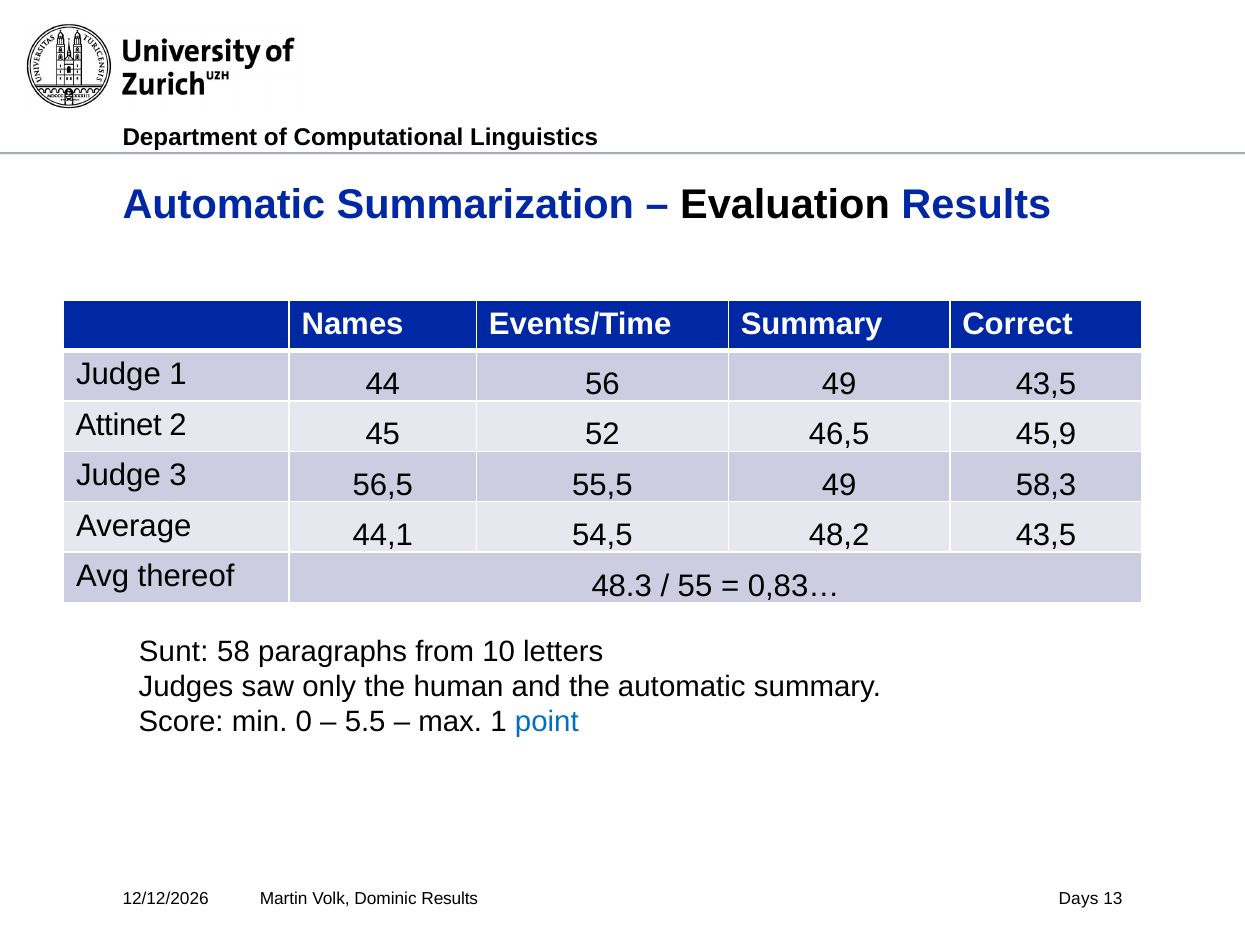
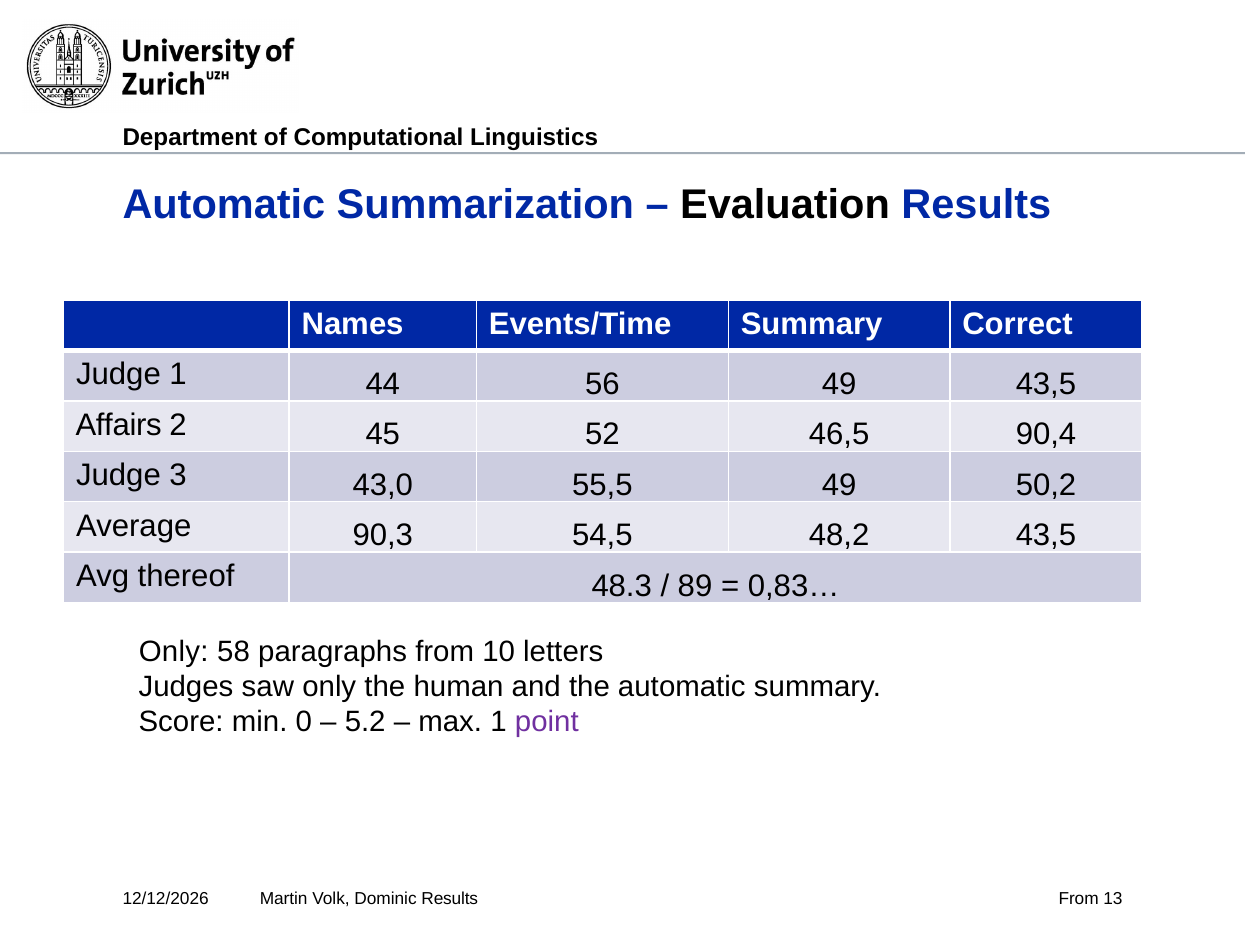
Attinet: Attinet -> Affairs (119, 425)
45,9: 45,9 -> 90,4 (1046, 435)
56,5: 56,5 -> 43,0 (383, 485)
58,3: 58,3 -> 50,2 (1046, 485)
44,1: 44,1 -> 90,3 (383, 536)
55: 55 -> 89 (695, 586)
Sunt: Sunt -> Only (174, 652)
5.5: 5.5 -> 5.2 (365, 723)
point colour: blue -> purple (547, 723)
Days: Days -> From (1079, 900)
